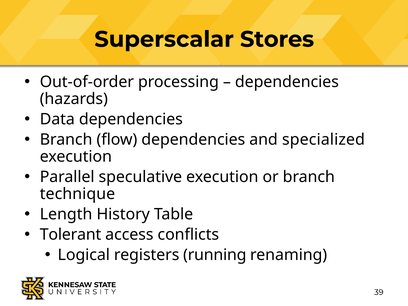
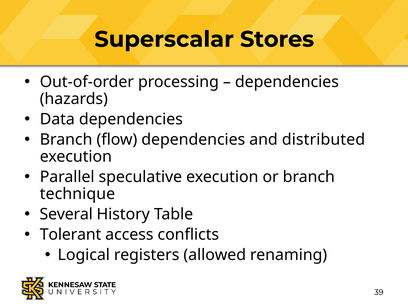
specialized: specialized -> distributed (323, 140)
Length: Length -> Several (66, 214)
running: running -> allowed (215, 255)
